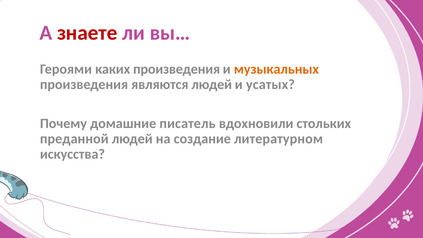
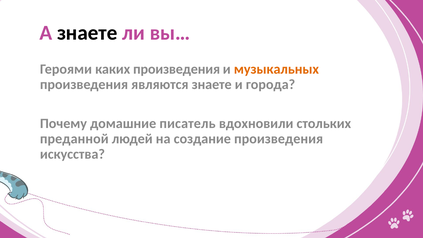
знаете colour: red -> black (87, 33)
являются людей: людей -> знаете (212, 84)
усатых: усатых -> города (270, 84)
создание литературном: литературном -> произведения (279, 139)
